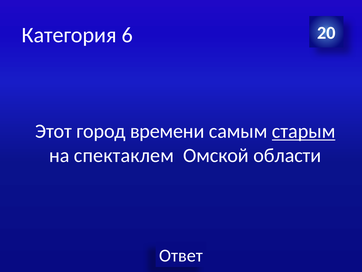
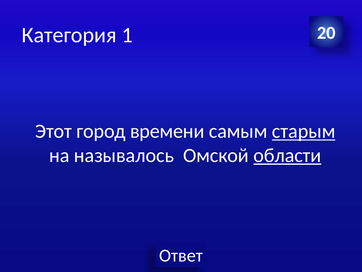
6: 6 -> 1 (127, 35)
спектаклем: спектаклем -> называлось (124, 155)
области underline: none -> present (287, 155)
